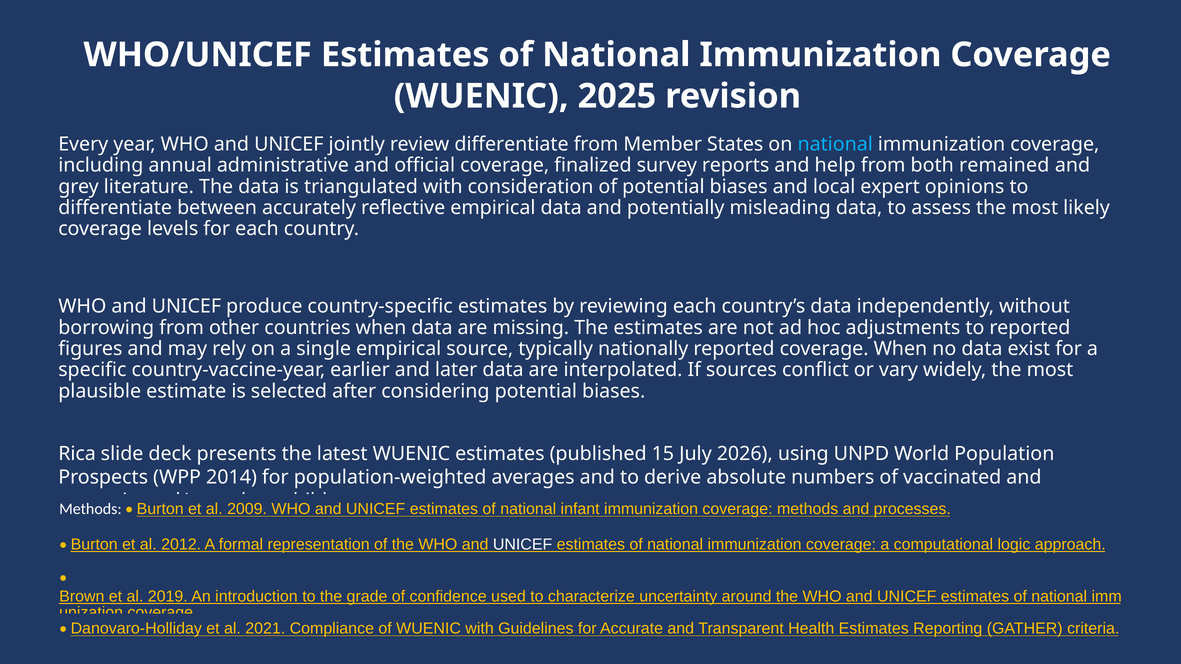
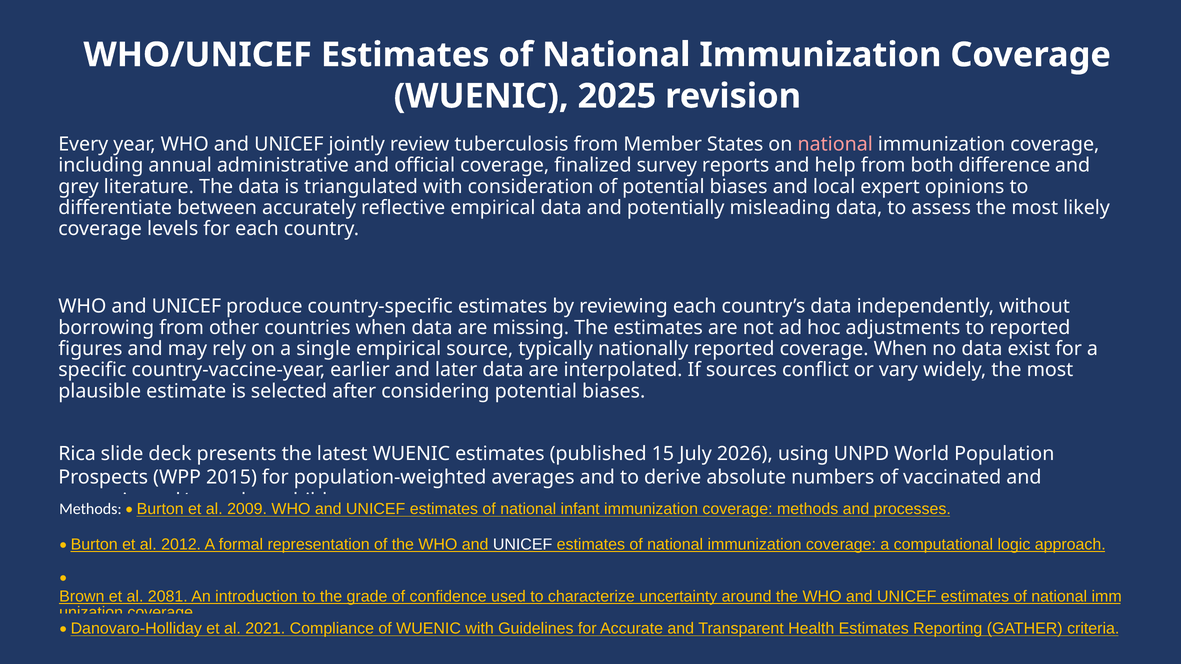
review differentiate: differentiate -> tuberculosis (511, 144)
national colour: light blue -> pink (835, 144)
remained: remained -> difference (1004, 165)
2014: 2014 -> 2015 (231, 478)
2019: 2019 -> 2081 (168, 597)
